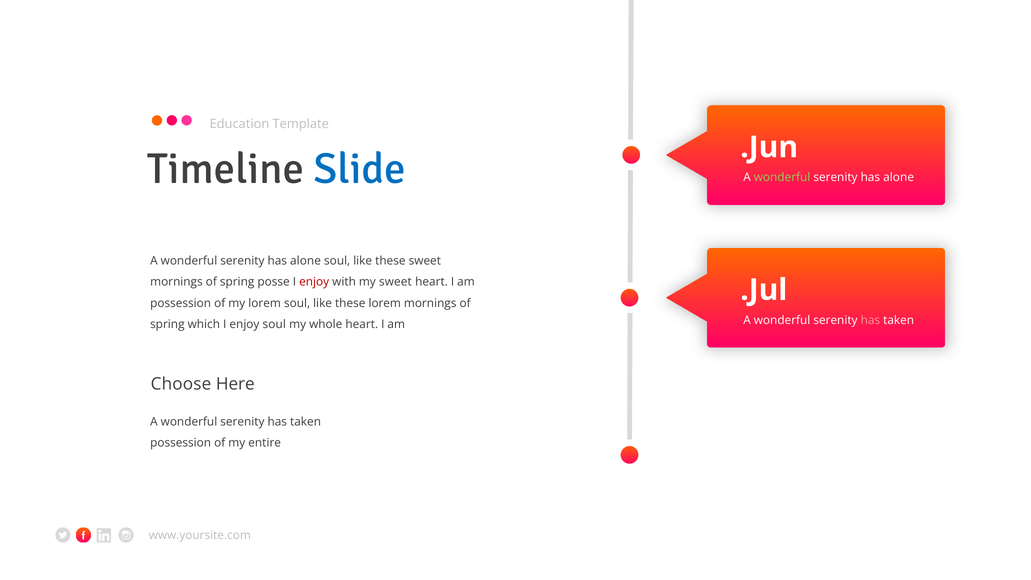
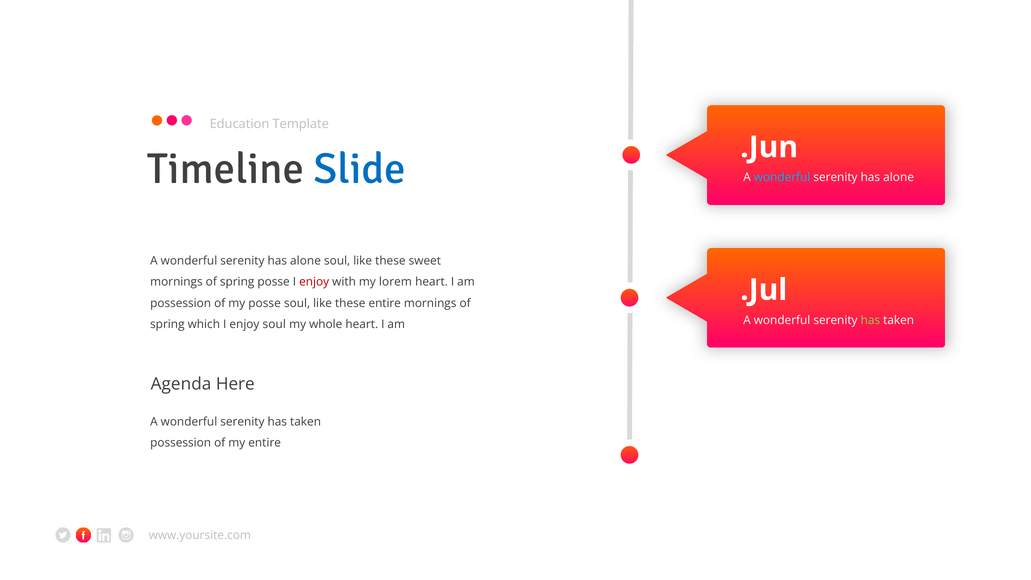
wonderful colour: light green -> light blue (782, 178)
my sweet: sweet -> lorem (395, 282)
my lorem: lorem -> posse (265, 303)
these lorem: lorem -> entire (385, 303)
has colour: pink -> light green (870, 320)
Choose: Choose -> Agenda (181, 384)
